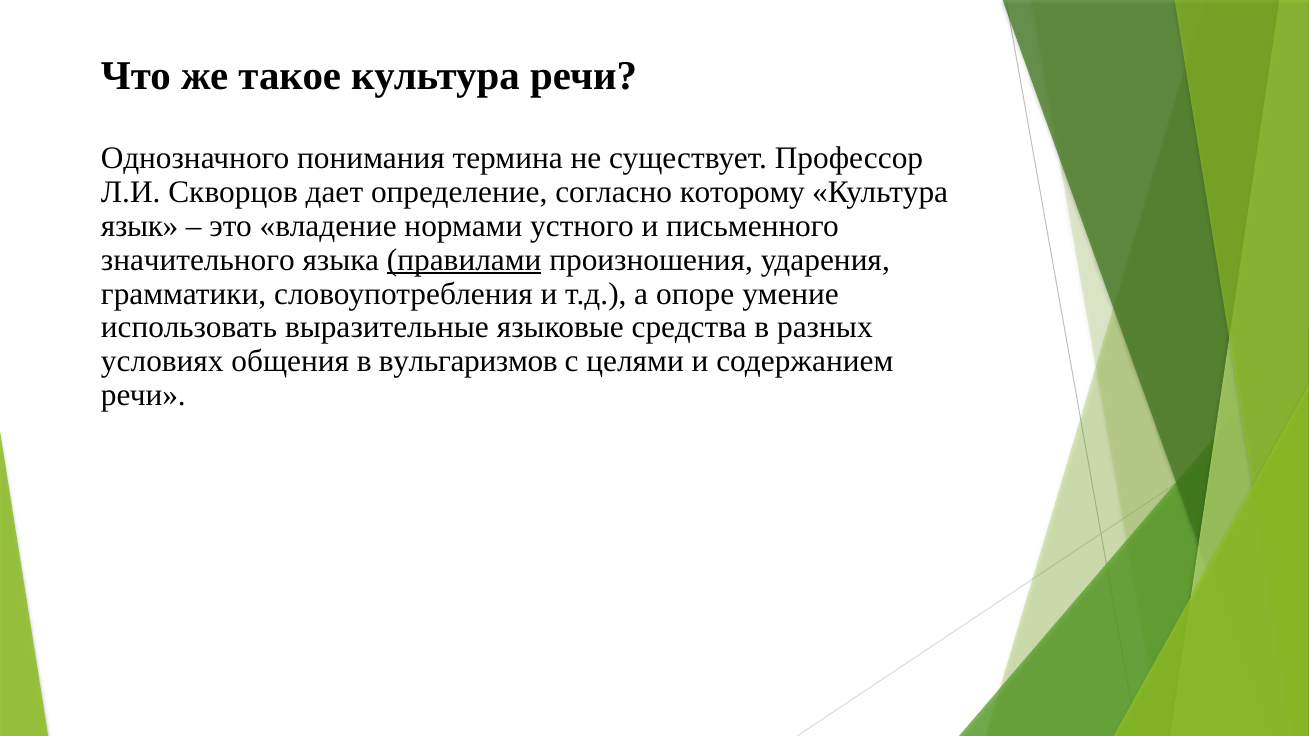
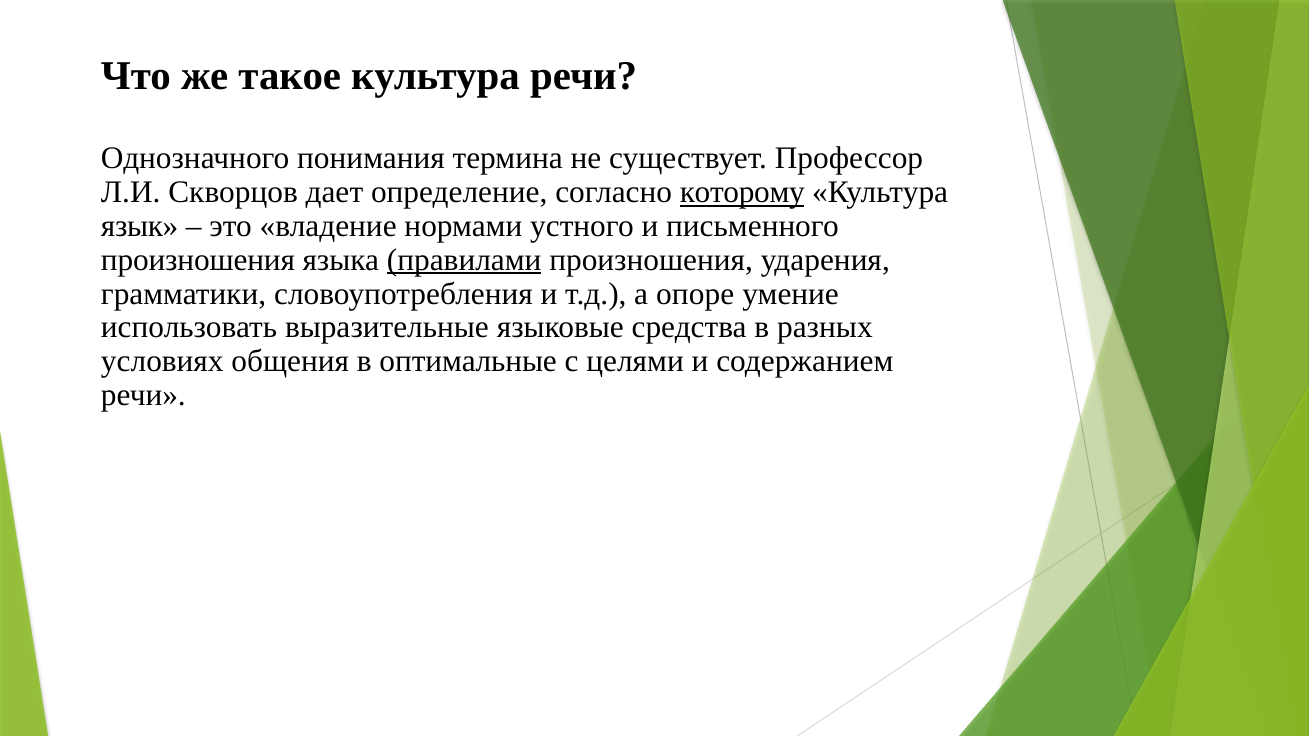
которому underline: none -> present (742, 192)
значительного: значительного -> произношения (198, 260)
вульгаризмов: вульгаризмов -> оптимальные (468, 362)
